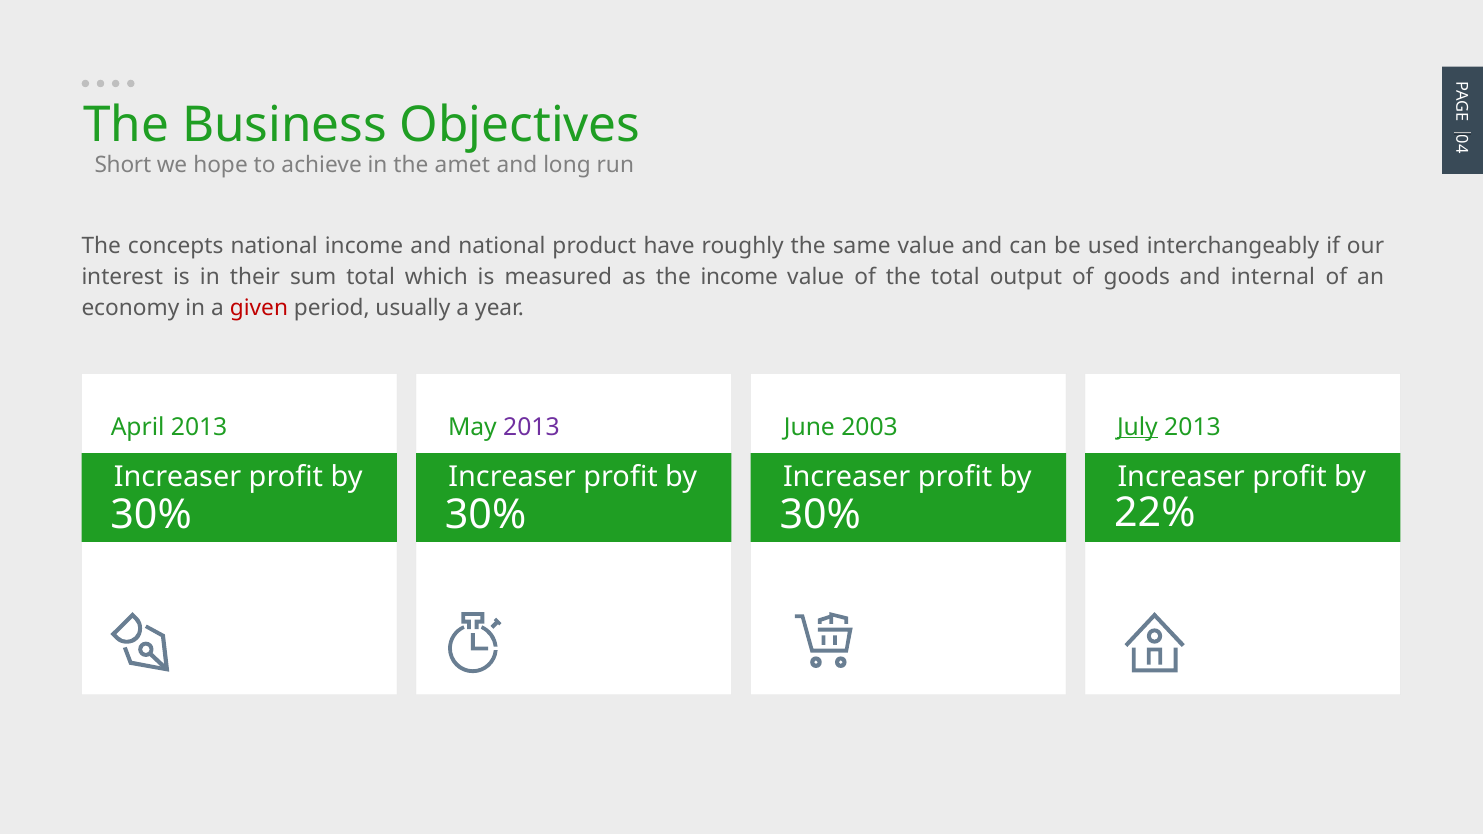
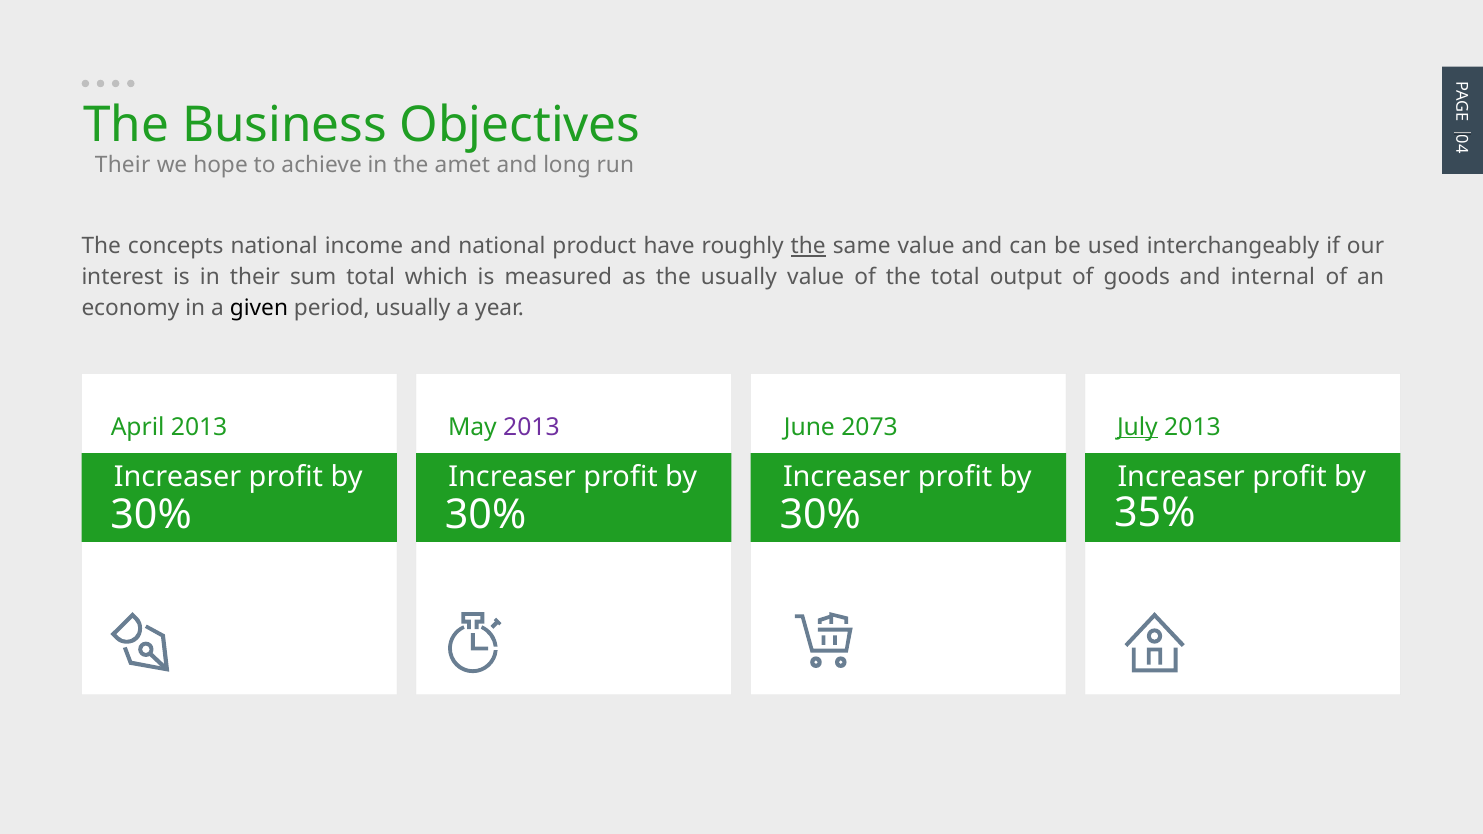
Short: Short -> Their (123, 165)
the underline: none -> present (808, 246)
the income: income -> usually (739, 277)
given colour: red -> black (259, 308)
2003: 2003 -> 2073 (870, 427)
22%: 22% -> 35% (1155, 514)
